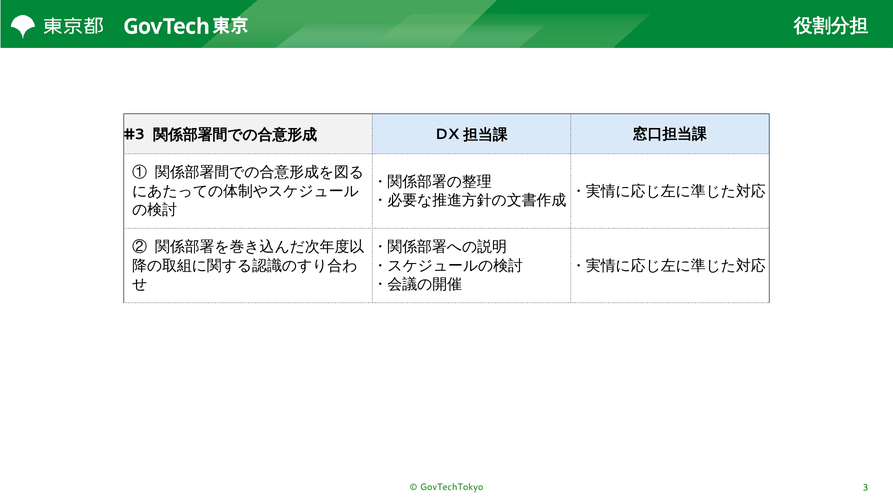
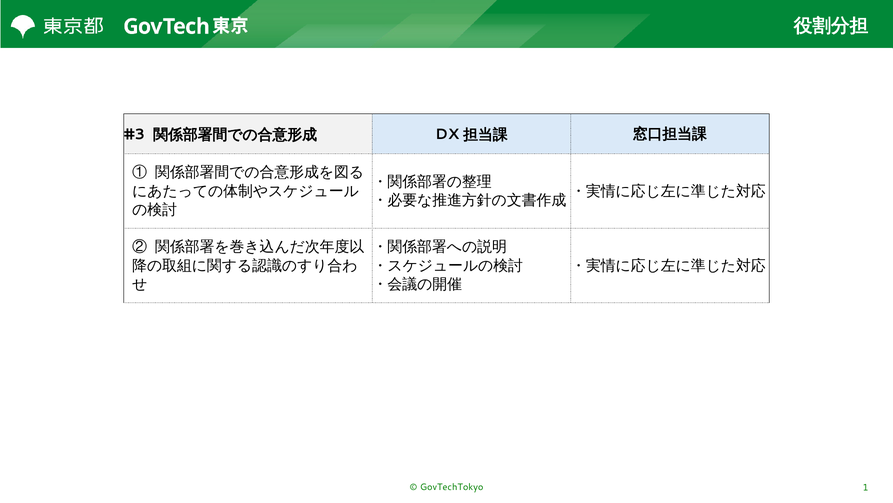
3: 3 -> 1 (865, 487)
